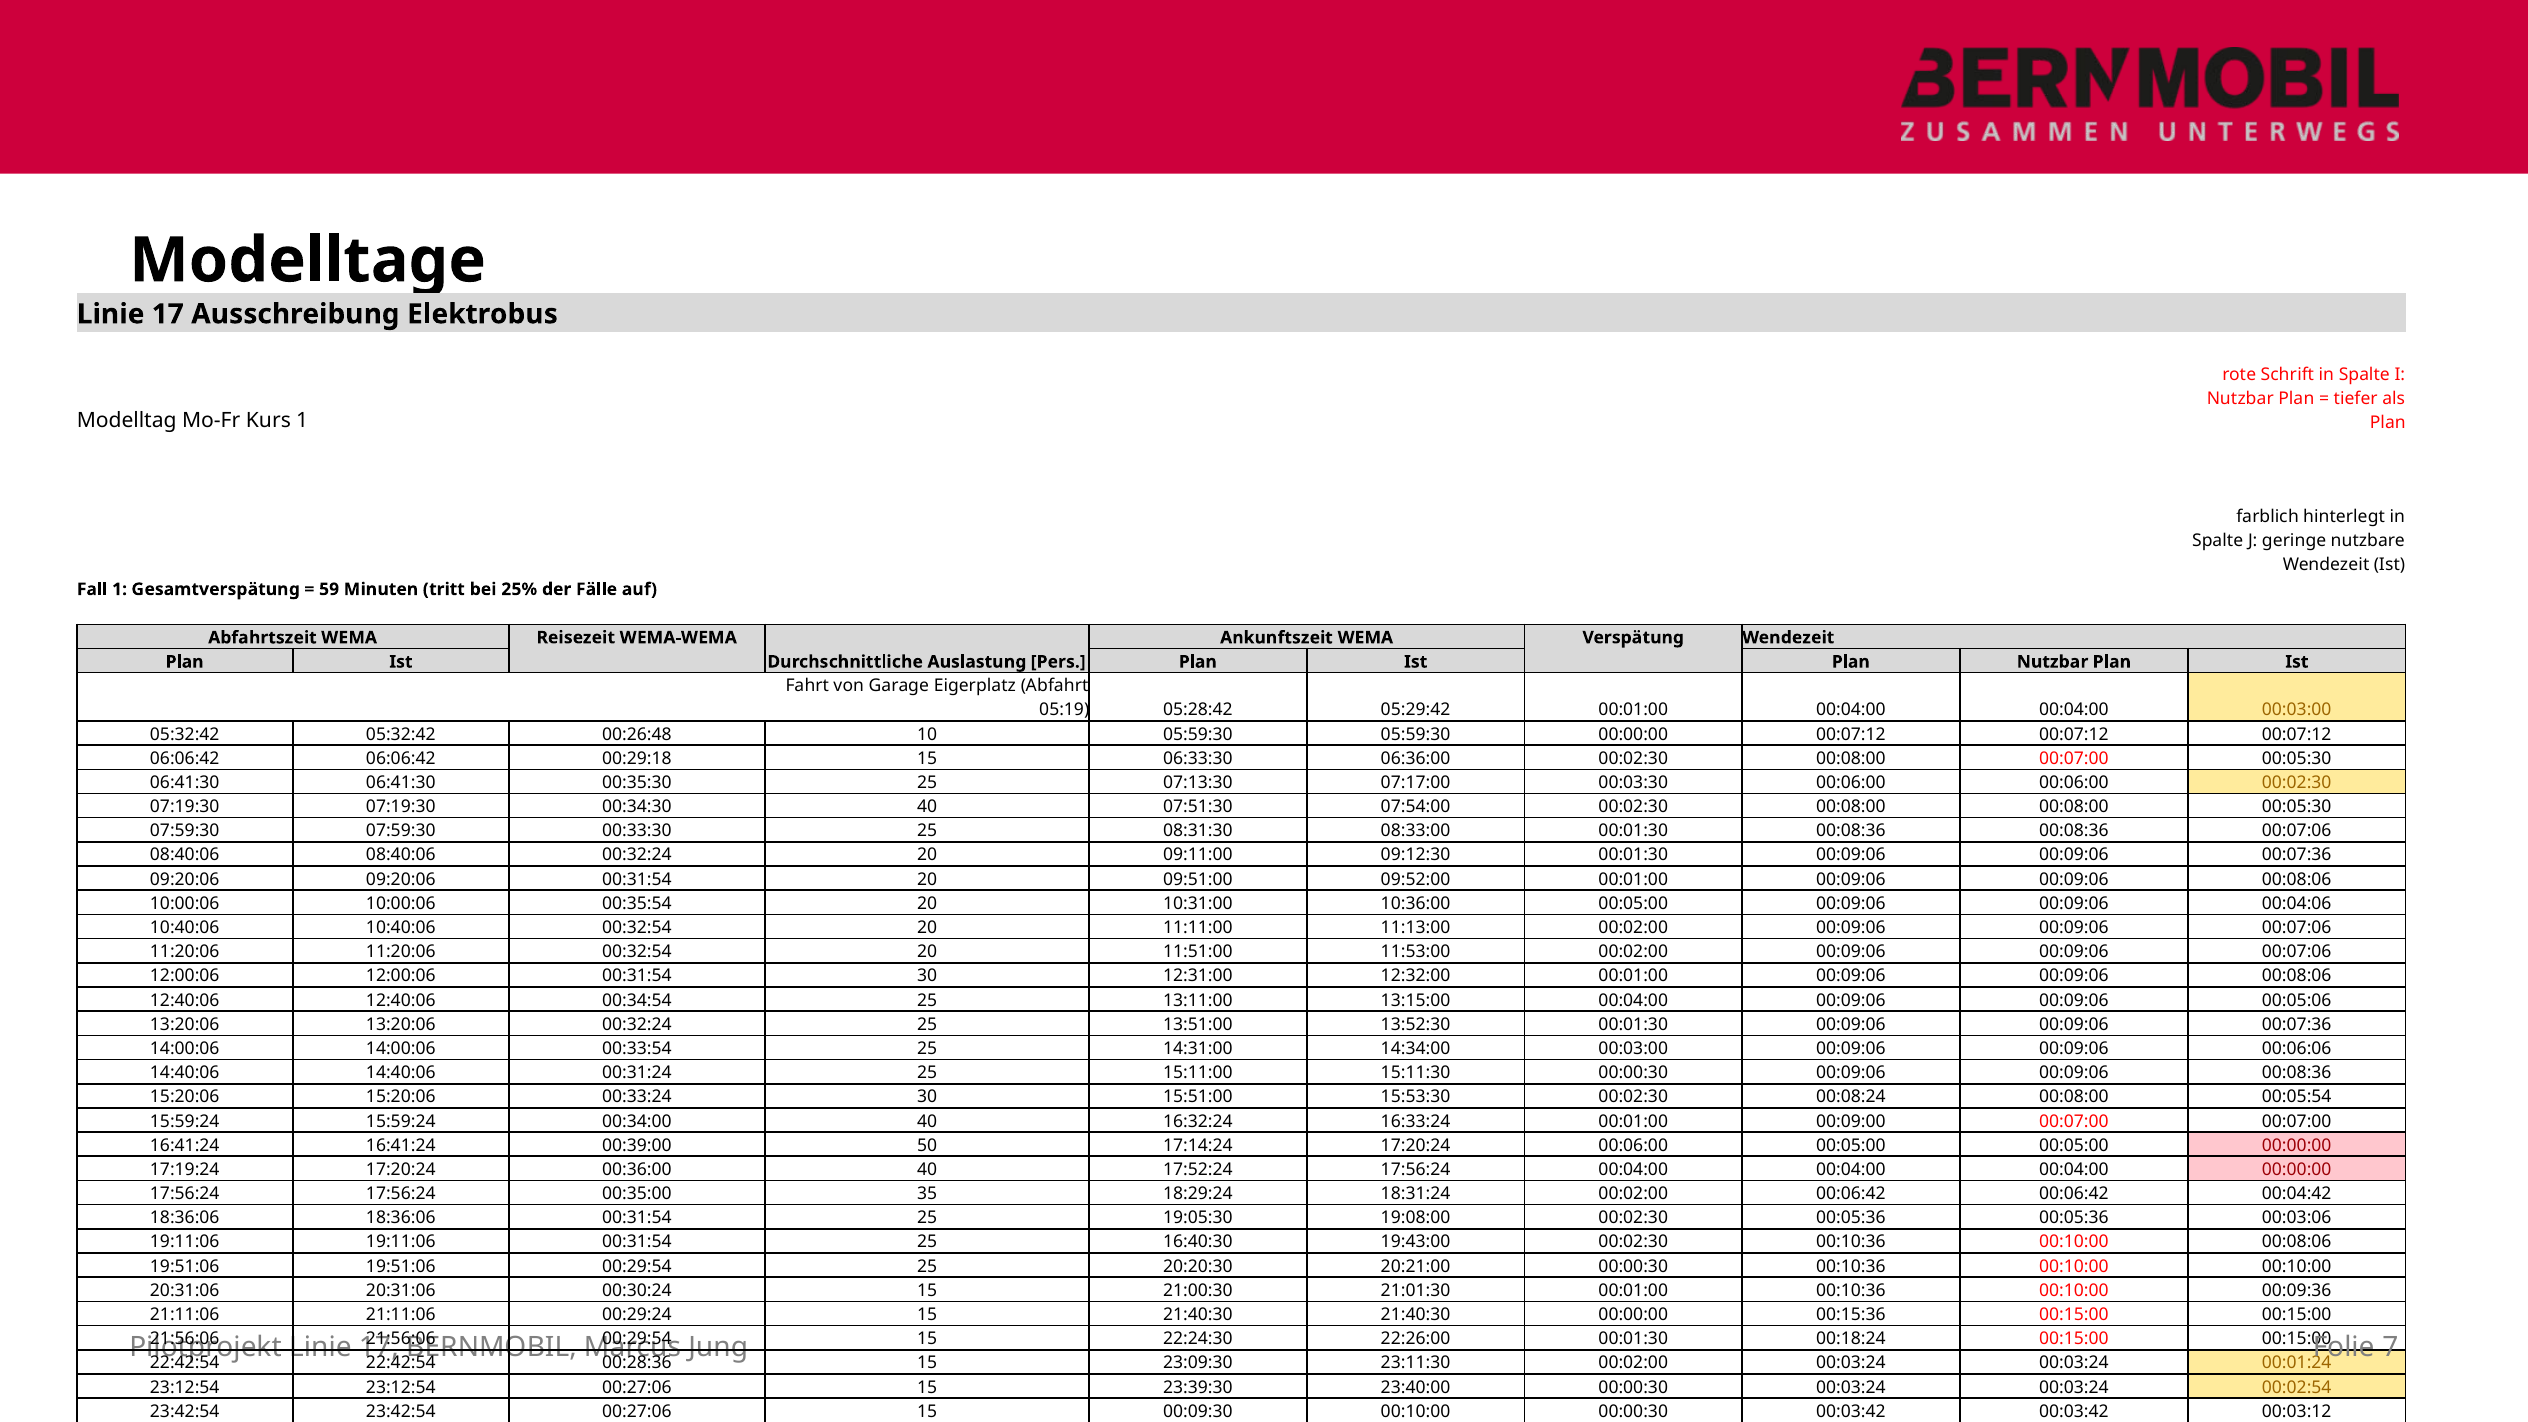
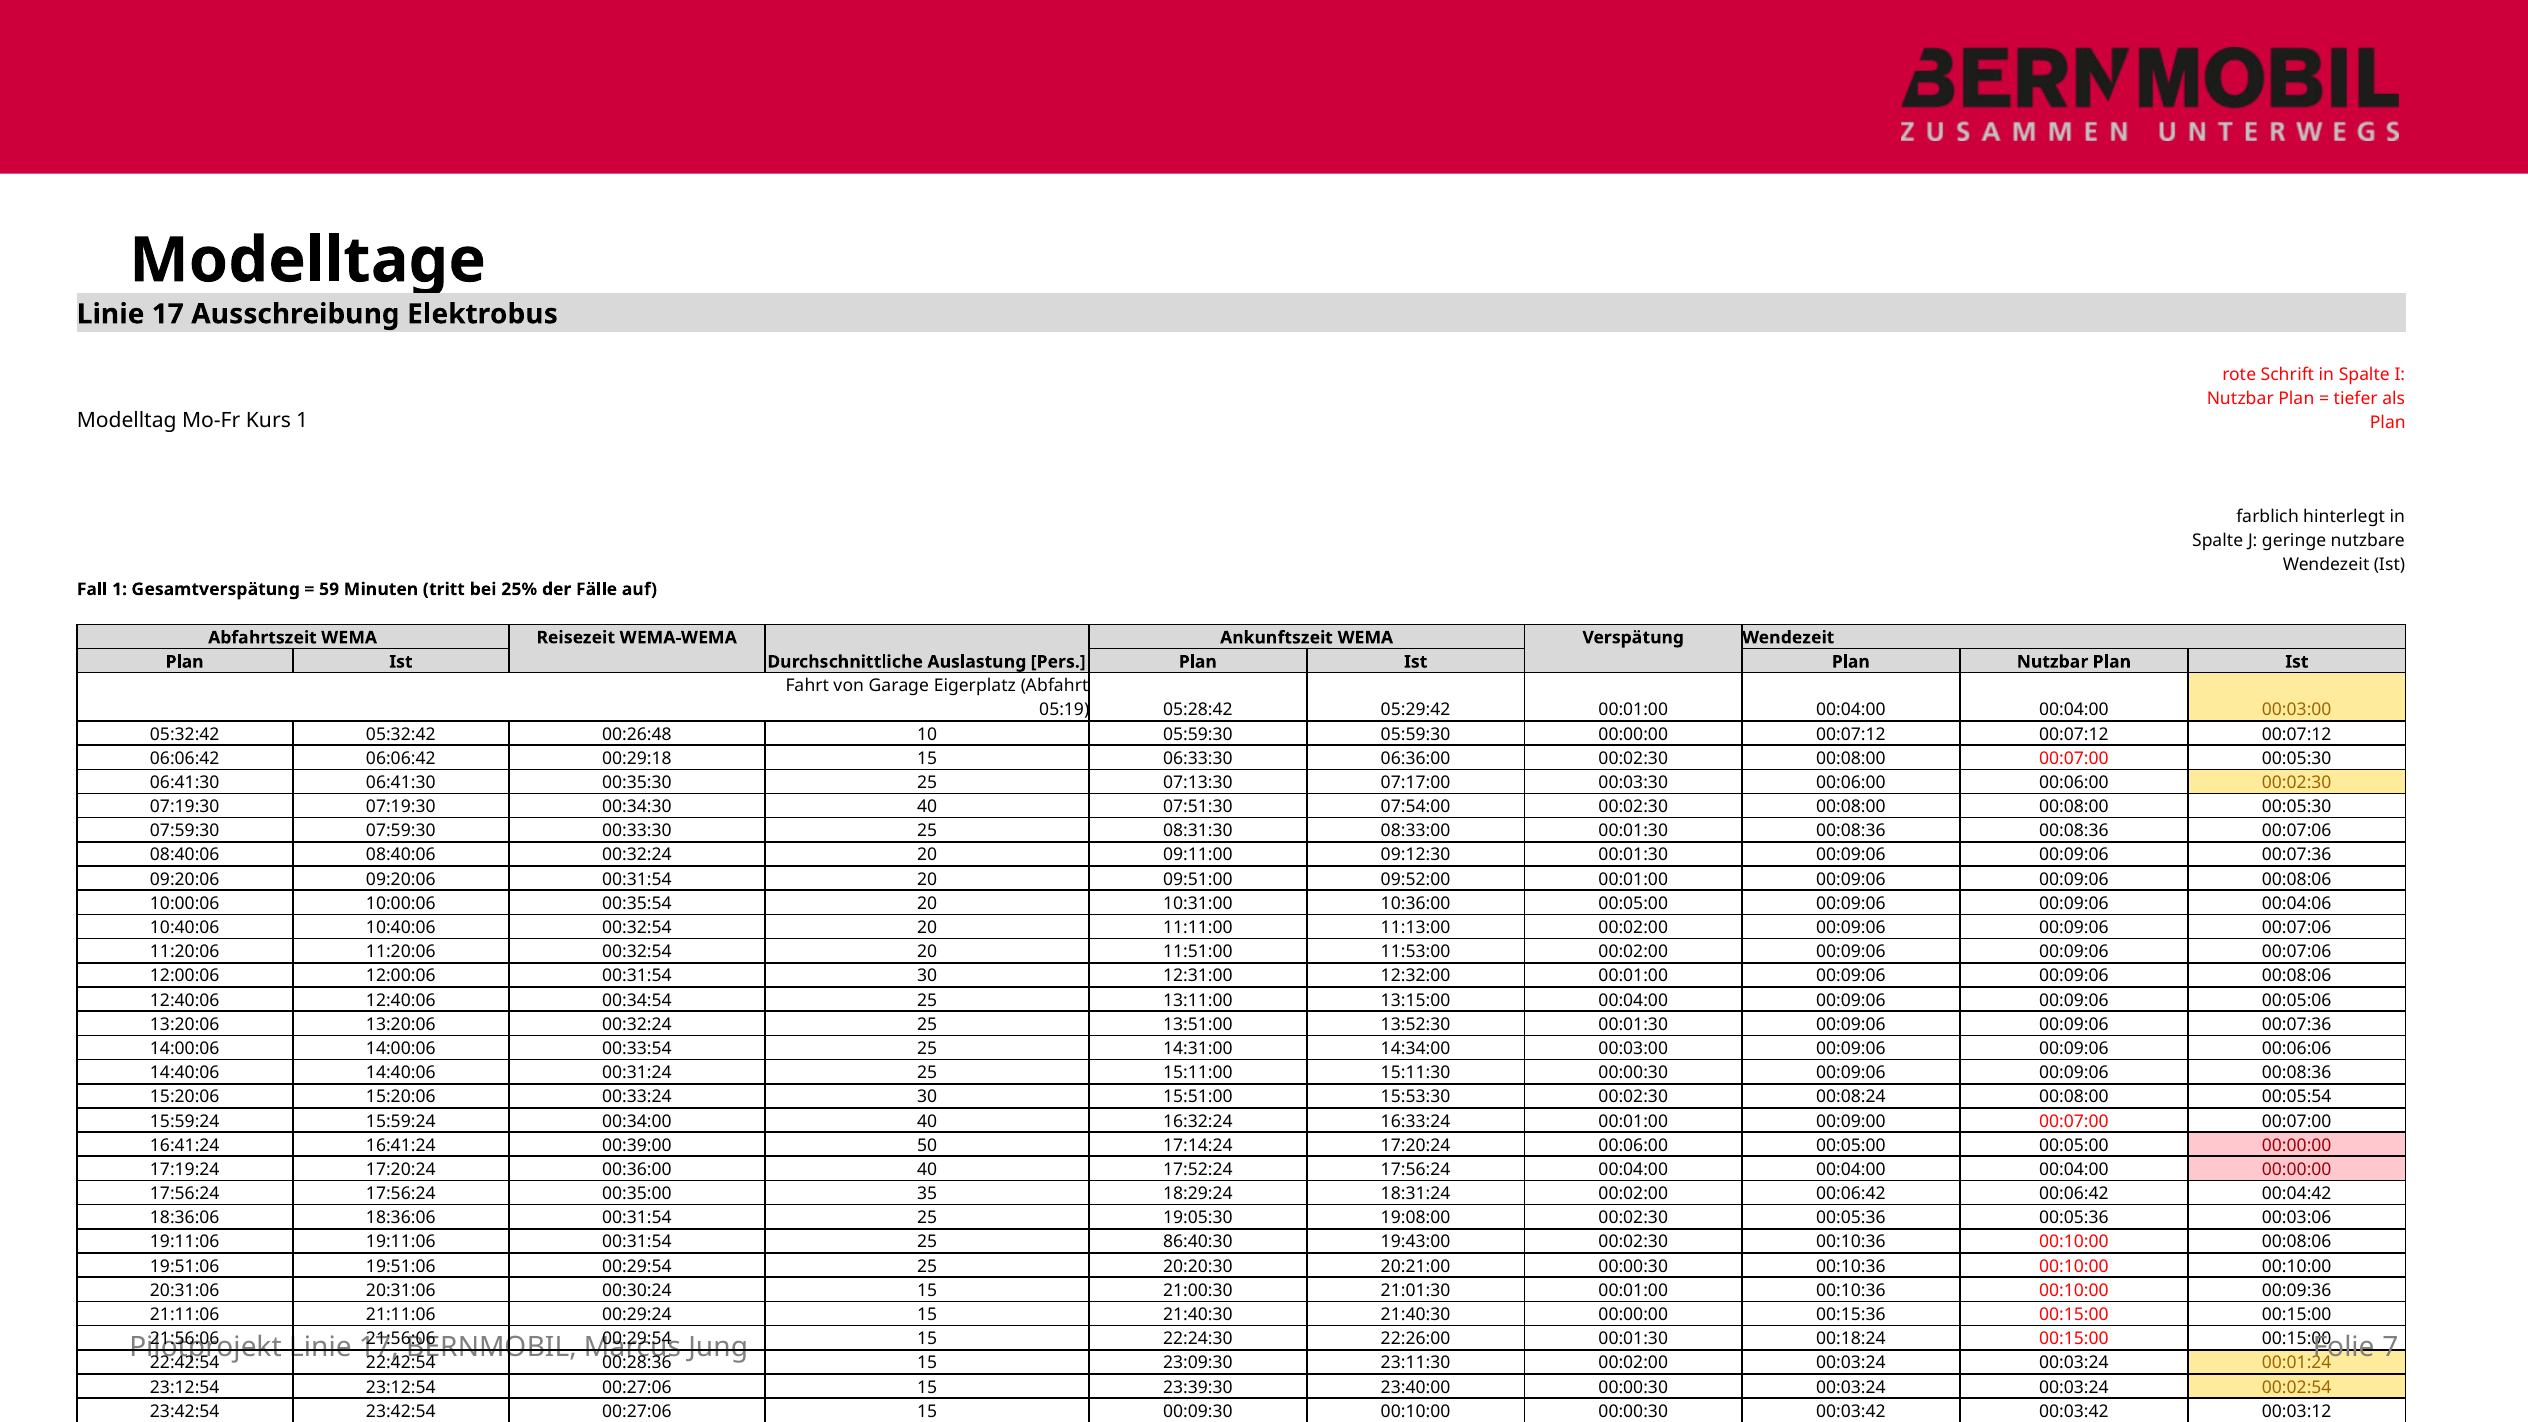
16:40:30: 16:40:30 -> 86:40:30 (1198, 1242)
